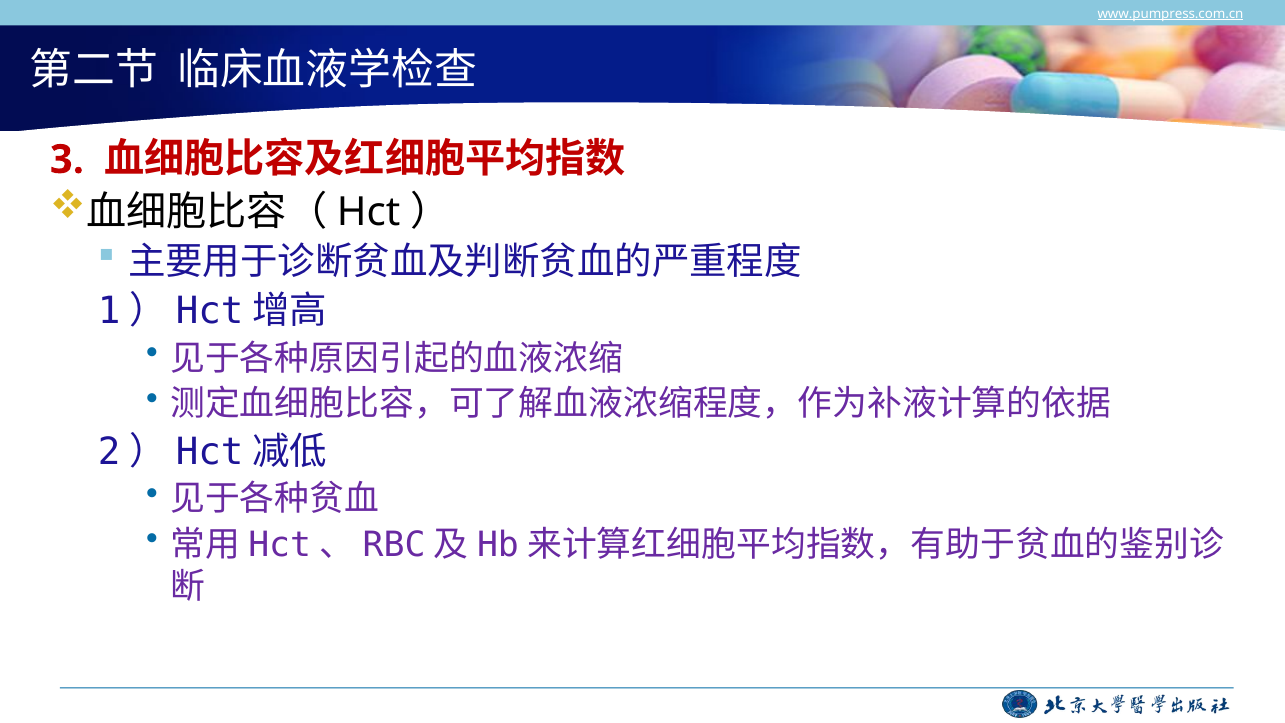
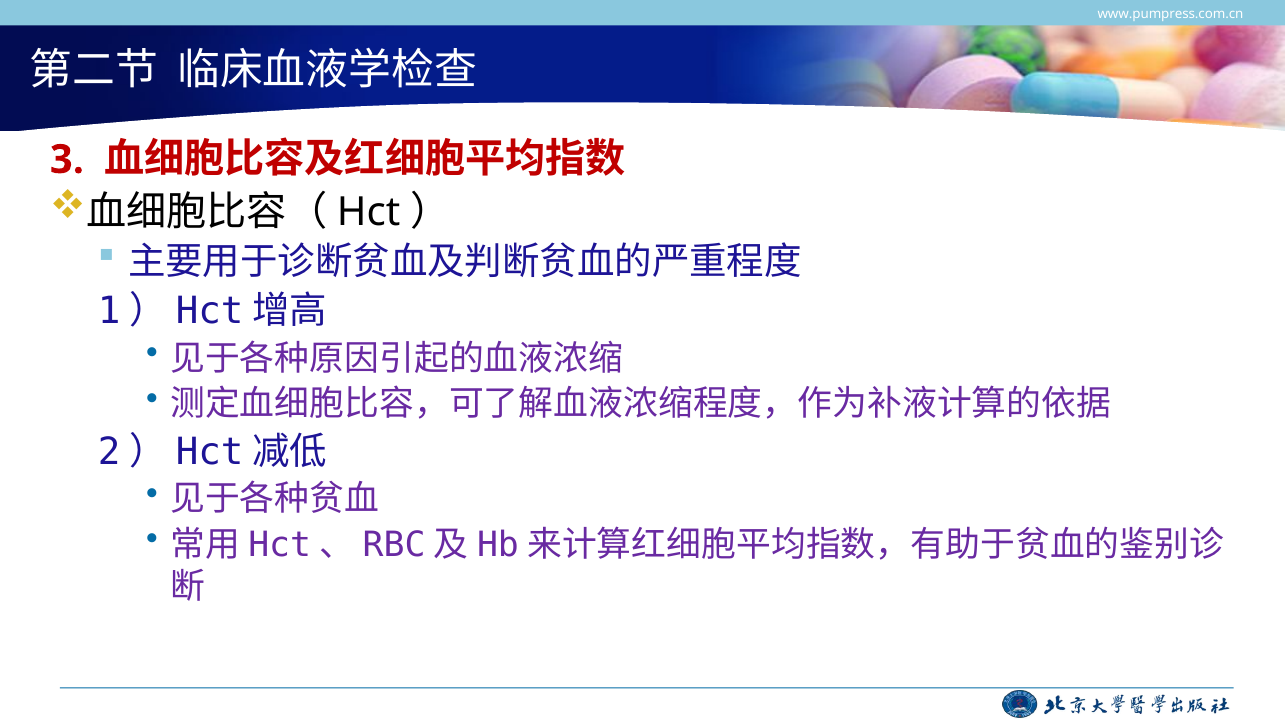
www.pumpress.com.cn underline: present -> none (1170, 14)
